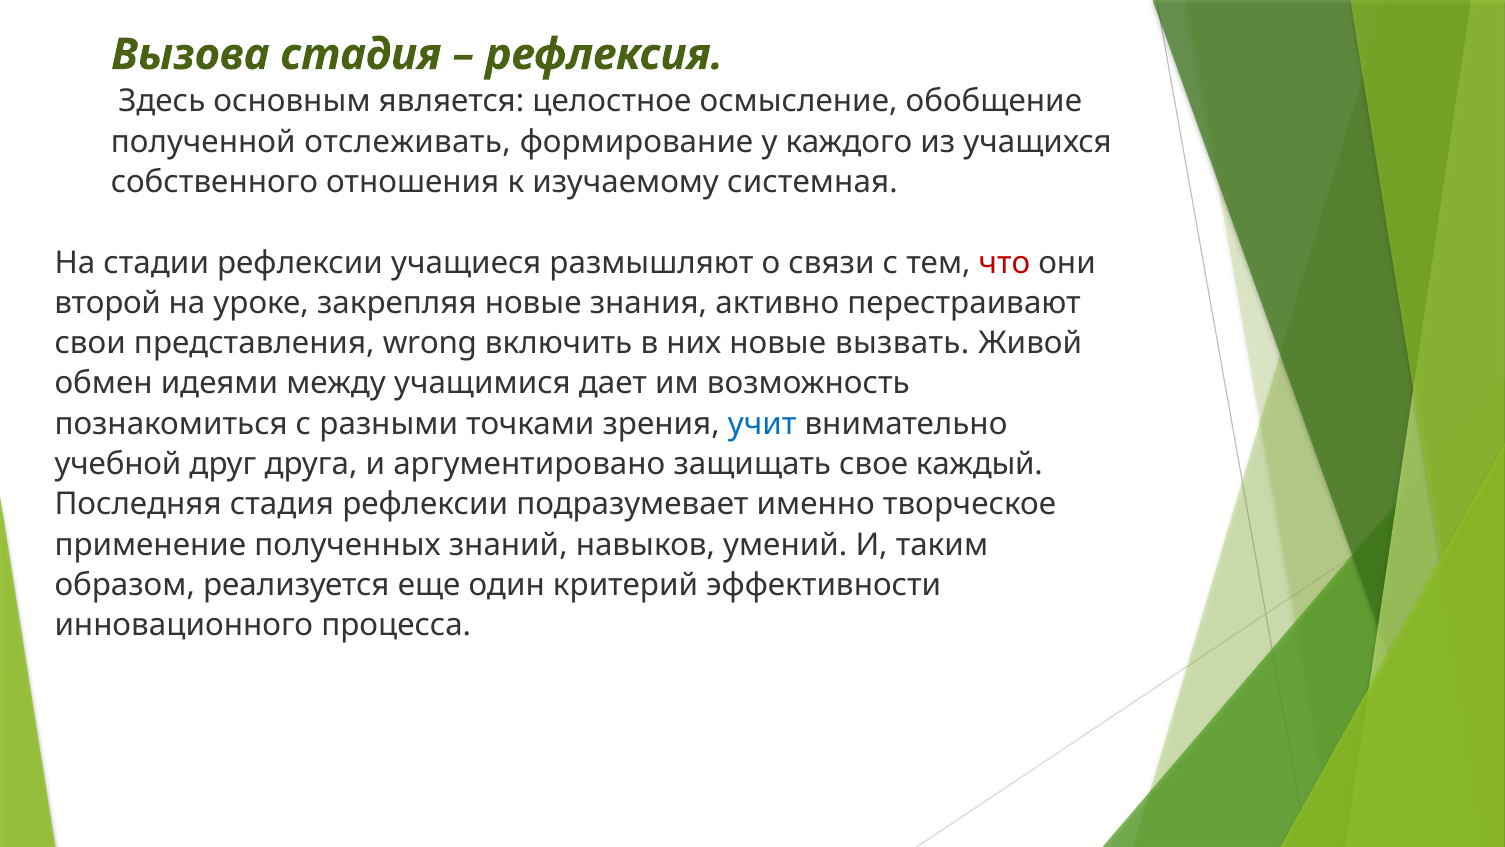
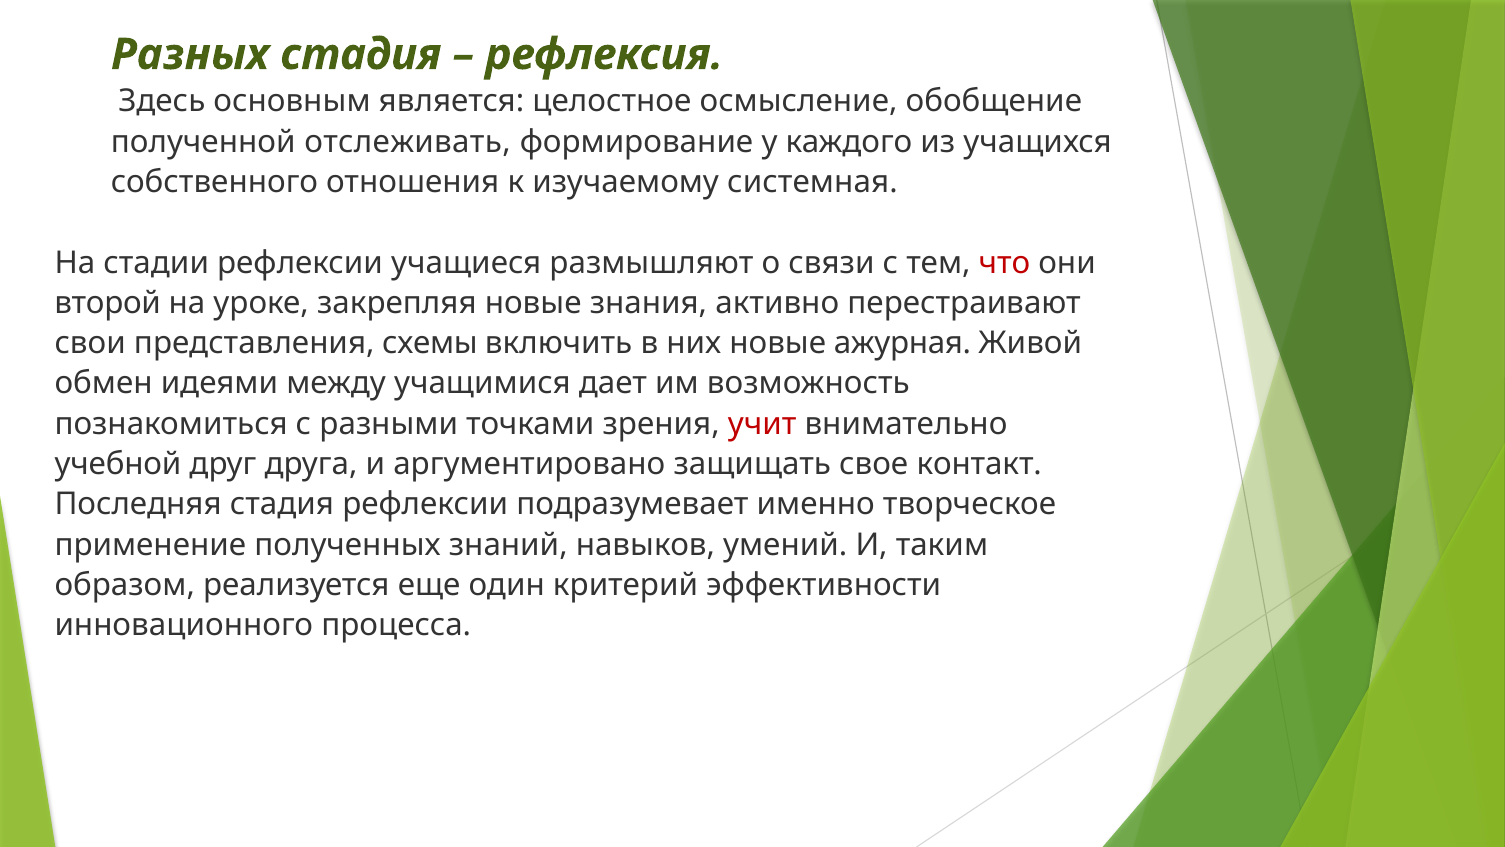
Вызова: Вызова -> Разных (190, 55)
wrong: wrong -> схемы (430, 343)
вызвать: вызвать -> ажурная (902, 343)
учит colour: blue -> red (762, 424)
каждый: каждый -> контакт (979, 464)
